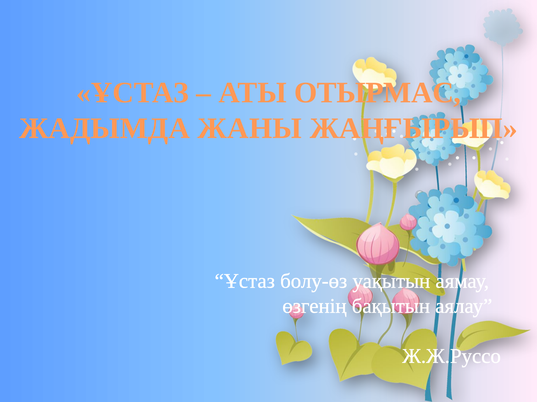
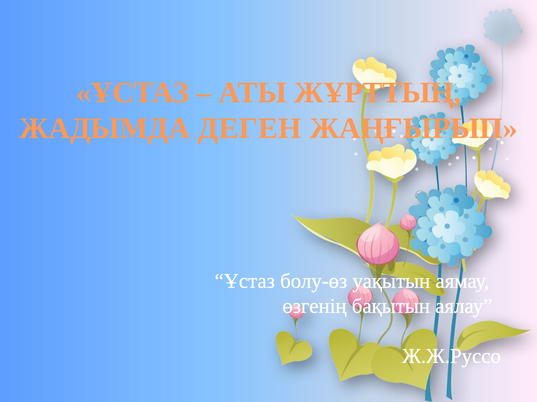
ОТЫРМАС: ОТЫРМАС -> ЖҰРТТЫҢ (378, 93)
ЖАНЫ: ЖАНЫ -> ДЕГЕН (250, 129)
